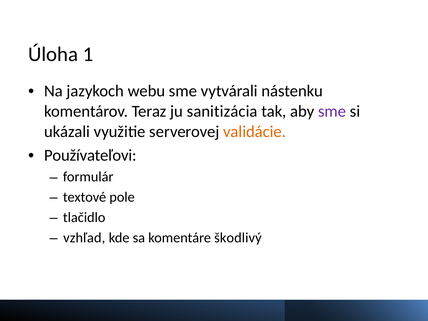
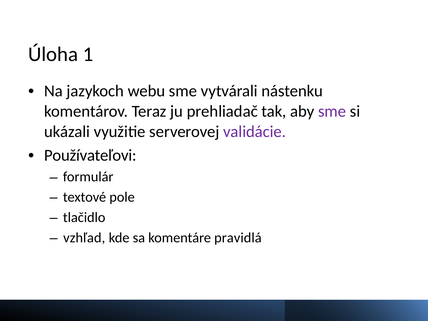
sanitizácia: sanitizácia -> prehliadač (222, 111)
validácie colour: orange -> purple (255, 132)
škodlivý: škodlivý -> pravidlá (238, 238)
